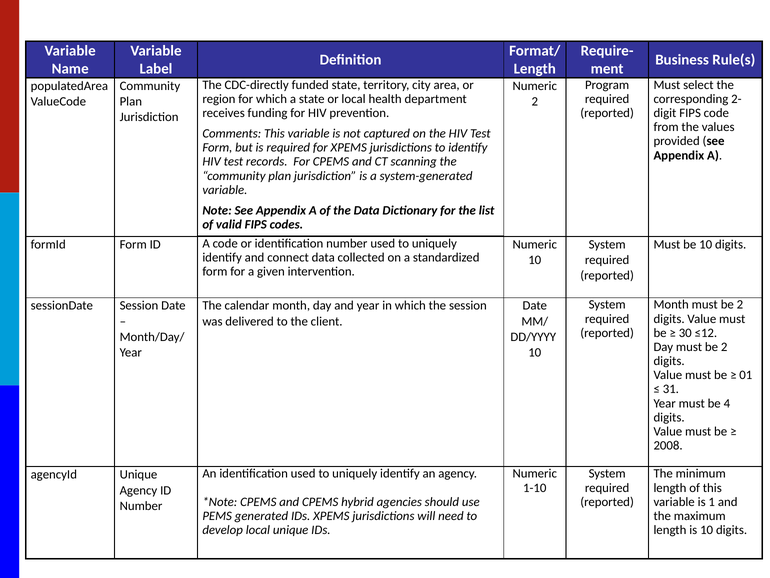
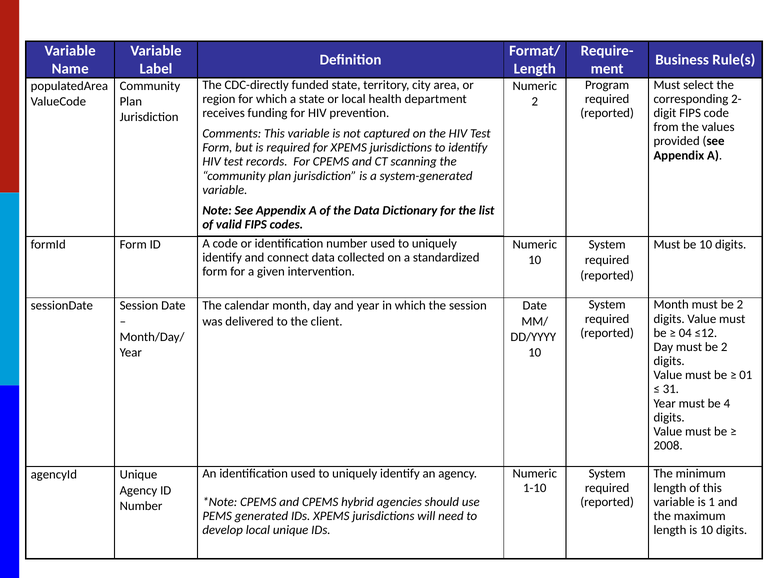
30: 30 -> 04 (685, 333)
